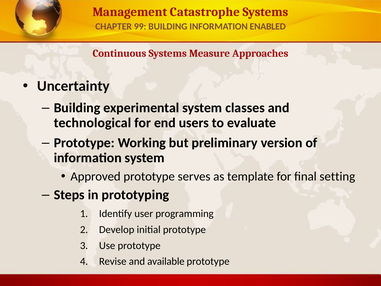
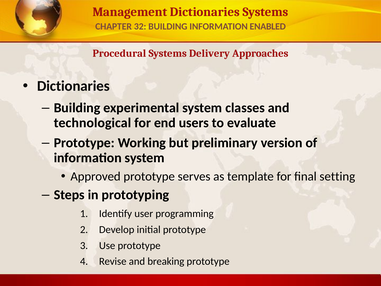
Catastrophe: Catastrophe -> Dictionaries (205, 12)
99: 99 -> 32 (140, 26)
Continuous: Continuous -> Procedural (119, 53)
Measure: Measure -> Delivery (209, 53)
Uncertainty: Uncertainty -> Dictionaries (73, 86)
available: available -> breaking (166, 261)
